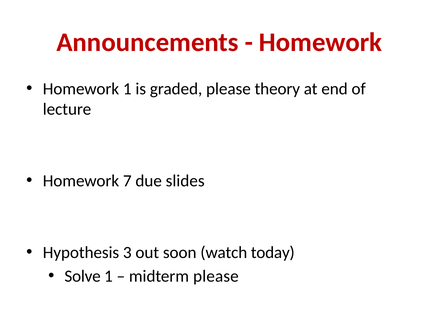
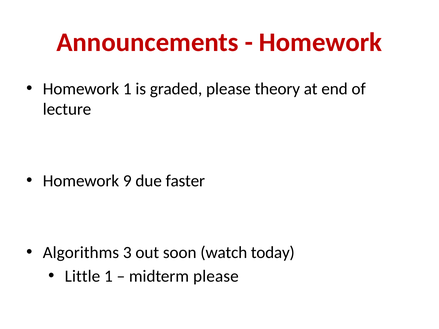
7: 7 -> 9 (127, 181)
slides: slides -> faster (185, 181)
Hypothesis: Hypothesis -> Algorithms (81, 253)
Solve: Solve -> Little (82, 276)
